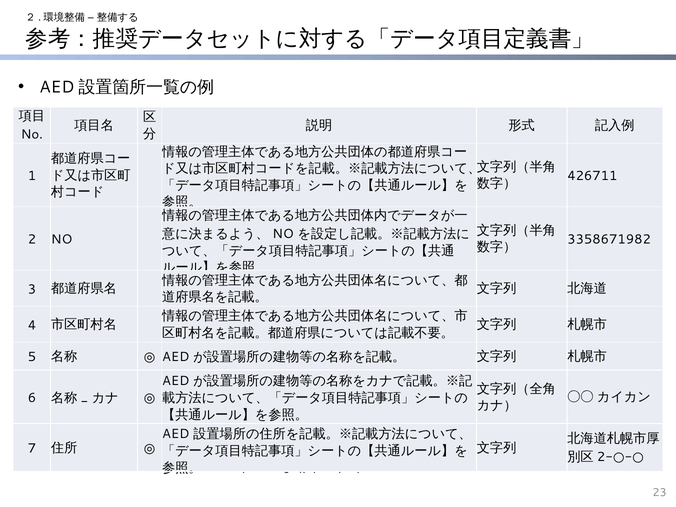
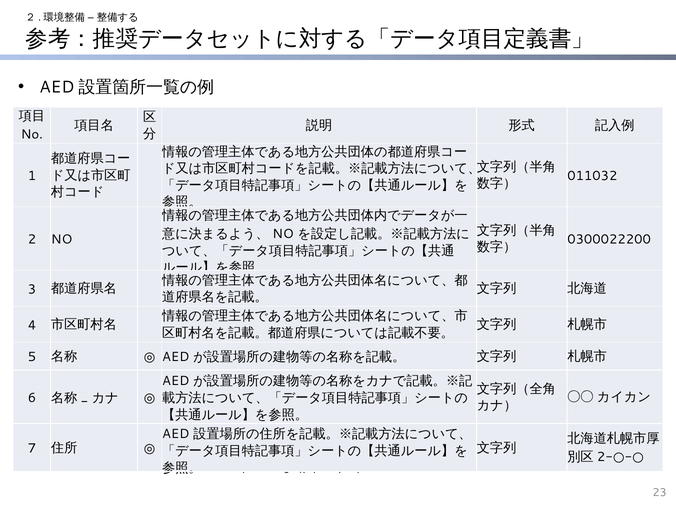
426711: 426711 -> 011032 (592, 176)
3358671982: 3358671982 -> 0300022200 (609, 240)
